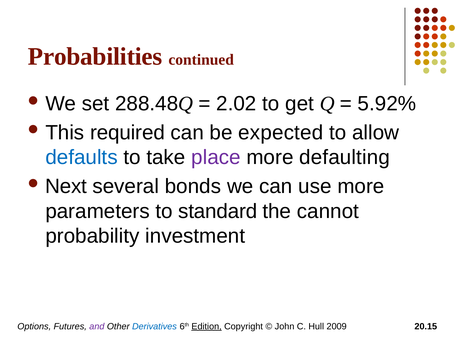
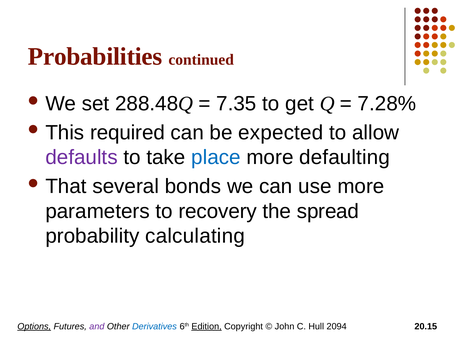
2.02: 2.02 -> 7.35 (236, 104)
5.92%: 5.92% -> 7.28% (387, 104)
defaults colour: blue -> purple (82, 157)
place colour: purple -> blue (216, 157)
Next: Next -> That (66, 186)
standard: standard -> recovery (218, 211)
cannot: cannot -> spread (328, 211)
investment: investment -> calculating (195, 236)
Options underline: none -> present (34, 326)
2009: 2009 -> 2094 (337, 326)
